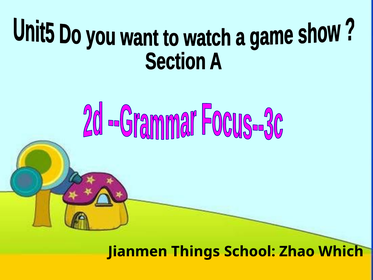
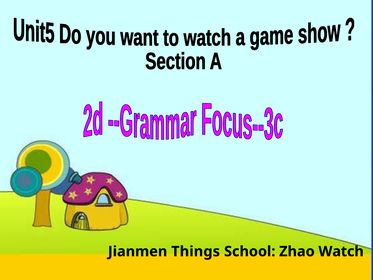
Which: Which -> Watch (341, 251)
